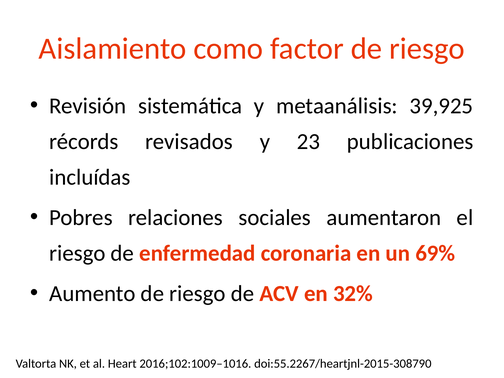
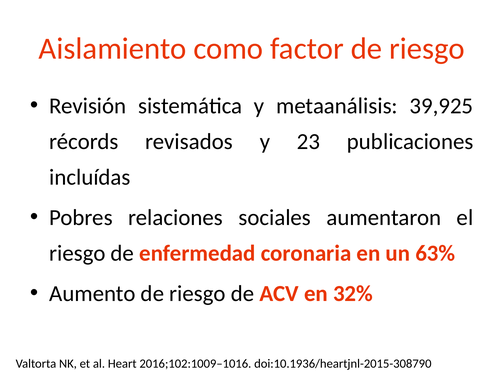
69%: 69% -> 63% (435, 253)
doi:55.2267/heartjnl-2015-308790: doi:55.2267/heartjnl-2015-308790 -> doi:10.1936/heartjnl-2015-308790 (343, 364)
